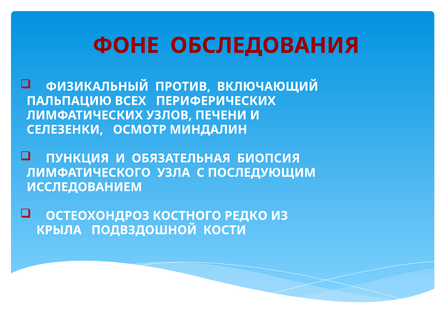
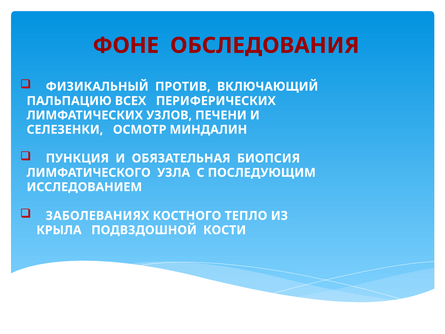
ОСТЕОХОНДРОЗ: ОСТЕОХОНДРОЗ -> ЗАБОЛЕВАНИЯХ (97, 216)
РЕДКО: РЕДКО -> ТЕПЛО (246, 216)
